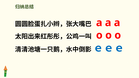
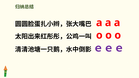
ｅｅｅ colour: blue -> purple (109, 48)
